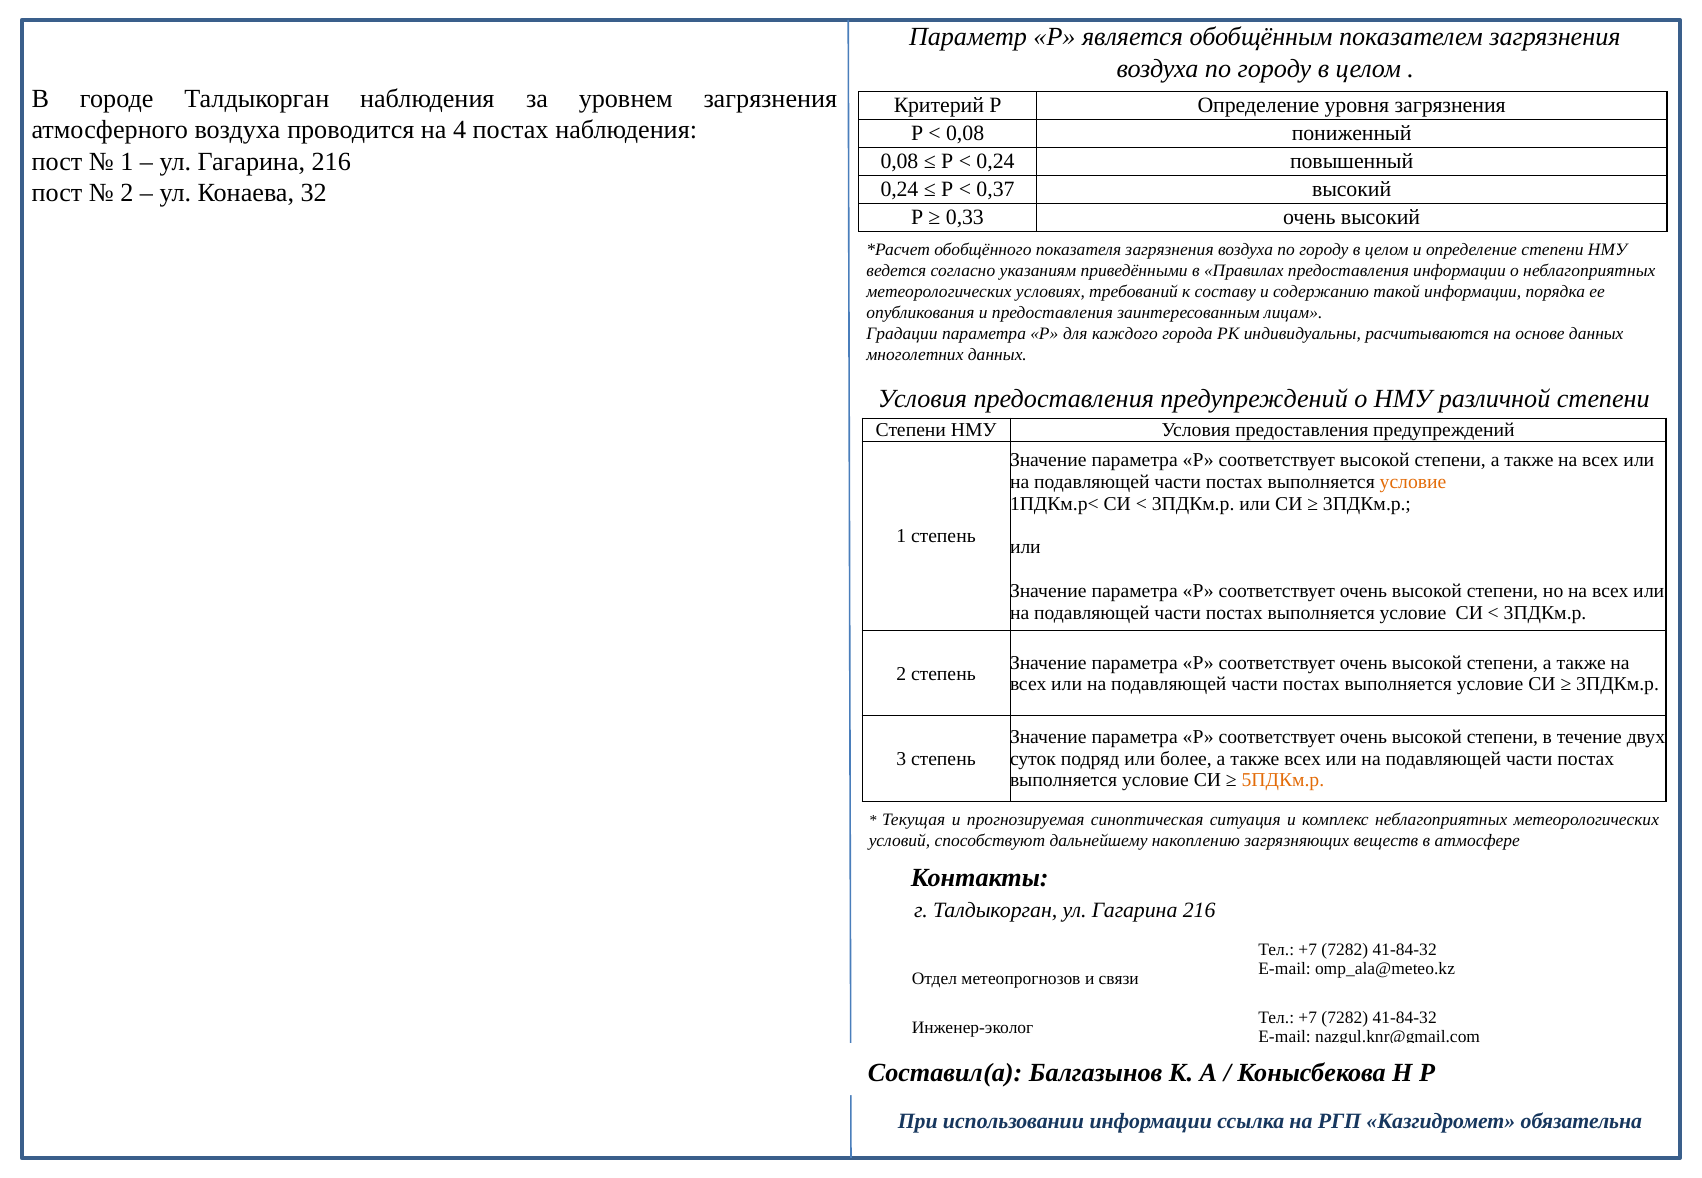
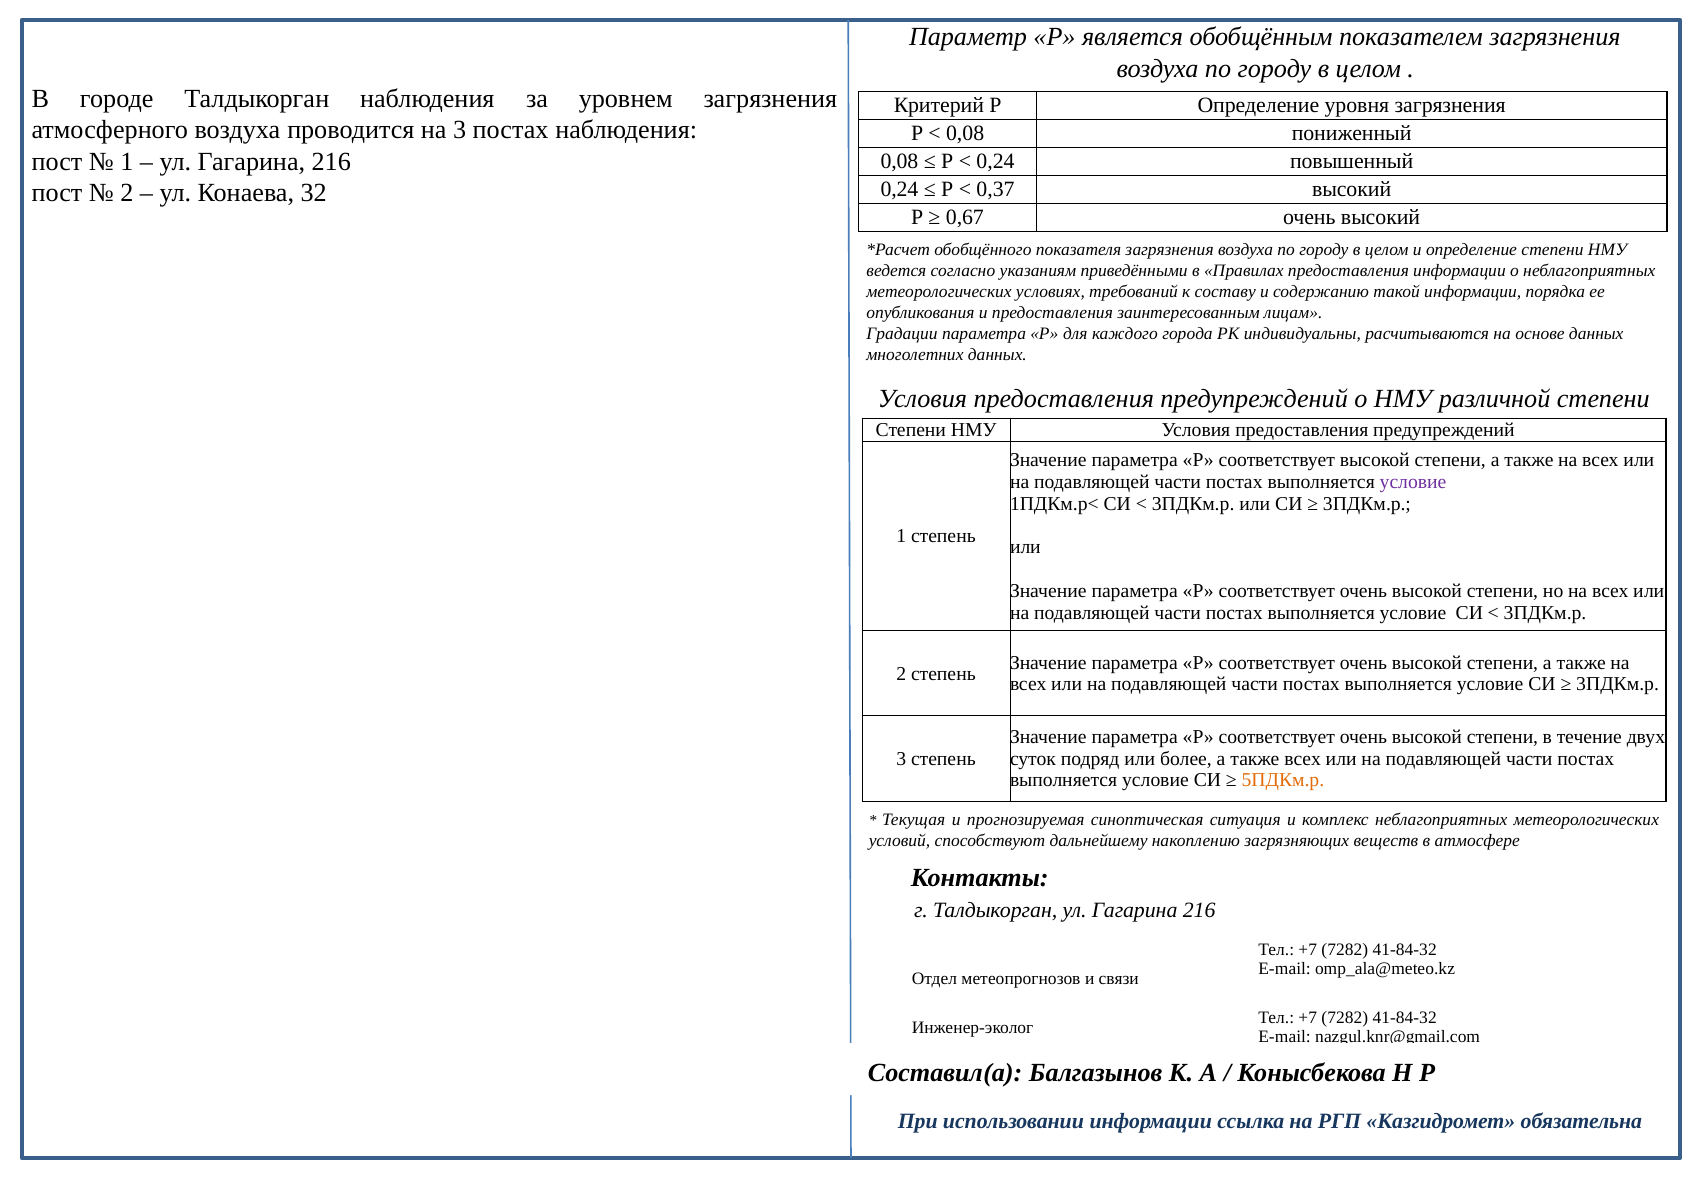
на 4: 4 -> 3 (460, 130)
0,33: 0,33 -> 0,67 (965, 218)
условие colour: orange -> purple (1413, 482)
